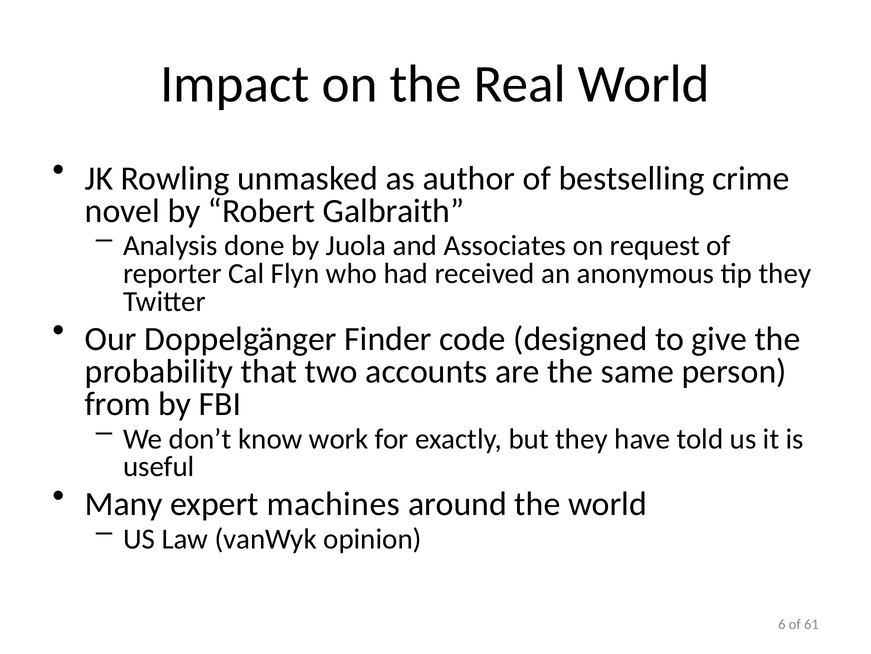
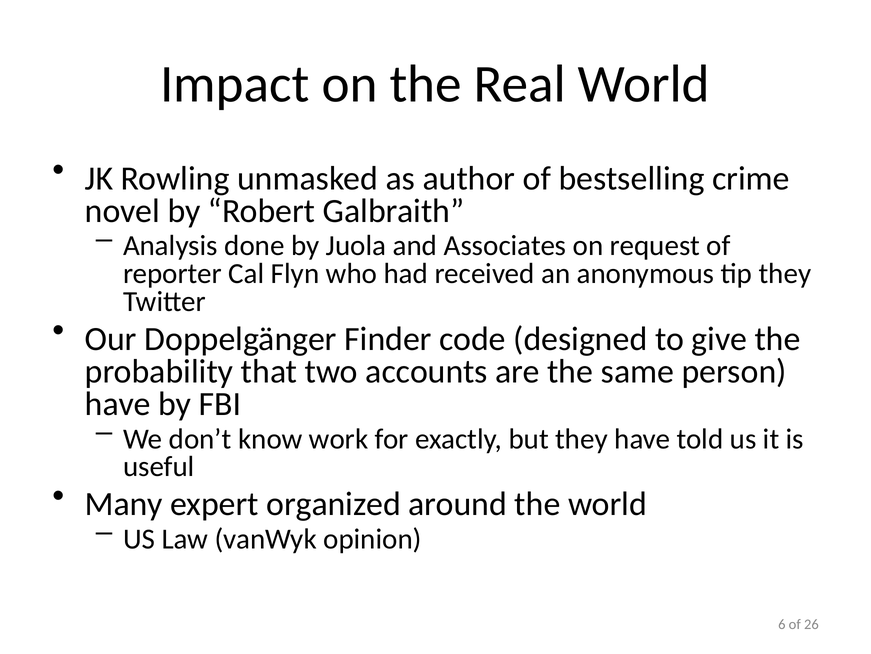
from: from -> have (118, 404)
machines: machines -> organized (334, 503)
61: 61 -> 26 (811, 624)
